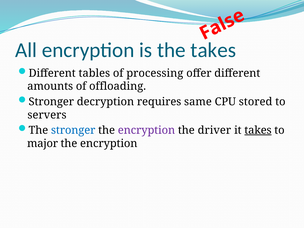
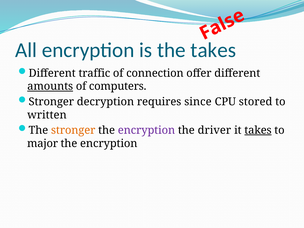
tables: tables -> traffic (94, 73)
processing: processing -> connection (155, 73)
amounts underline: none -> present (50, 86)
offloading: offloading -> computers (118, 86)
same: same -> since (198, 102)
servers: servers -> written (47, 115)
stronger colour: blue -> orange (73, 130)
